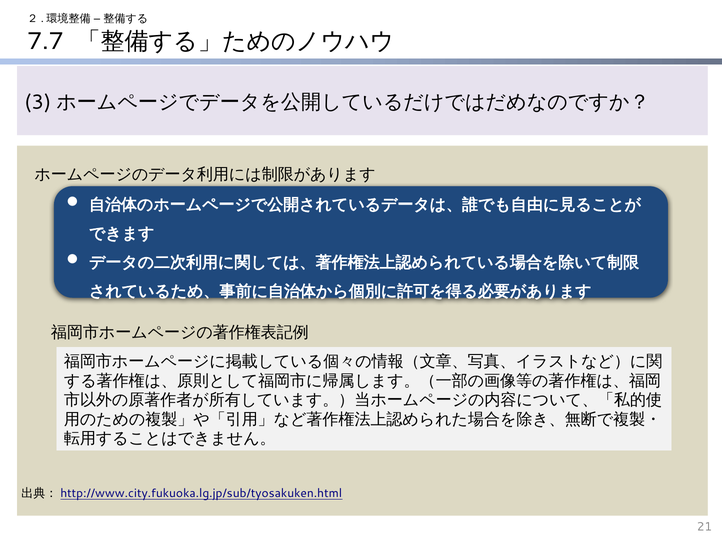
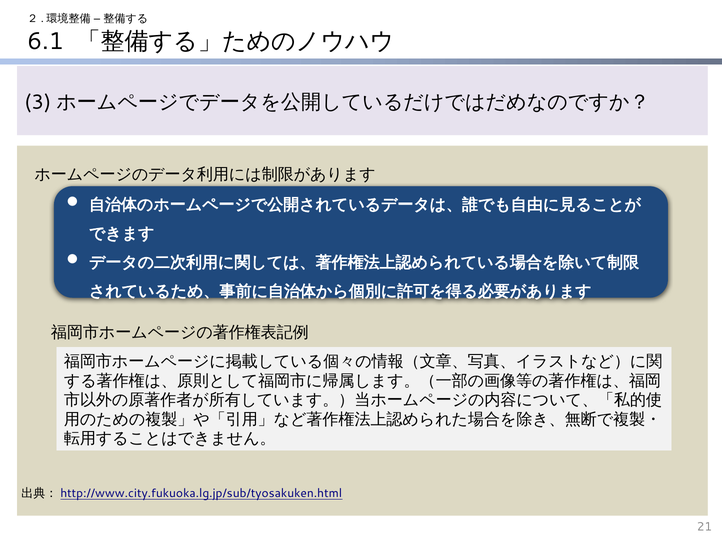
7.7: 7.7 -> 6.1 (46, 41)
